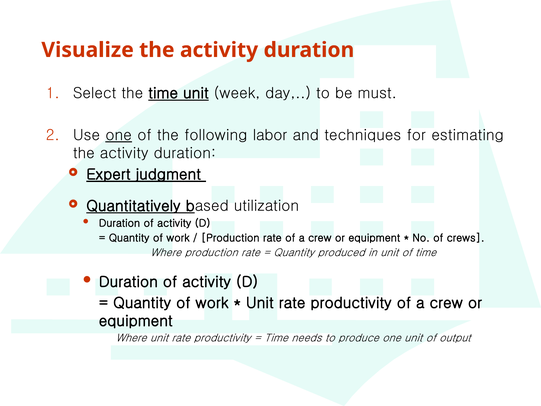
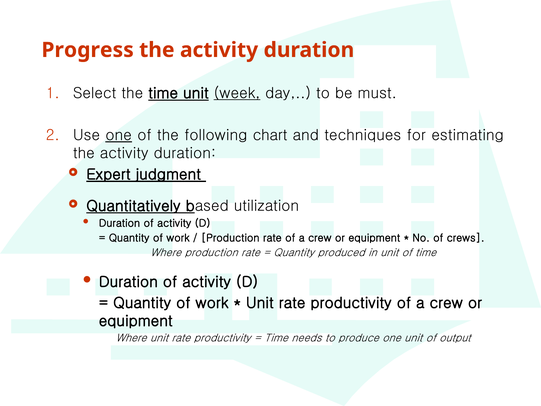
Visualize: Visualize -> Progress (88, 50)
week underline: none -> present (237, 93)
labor: labor -> chart (270, 135)
